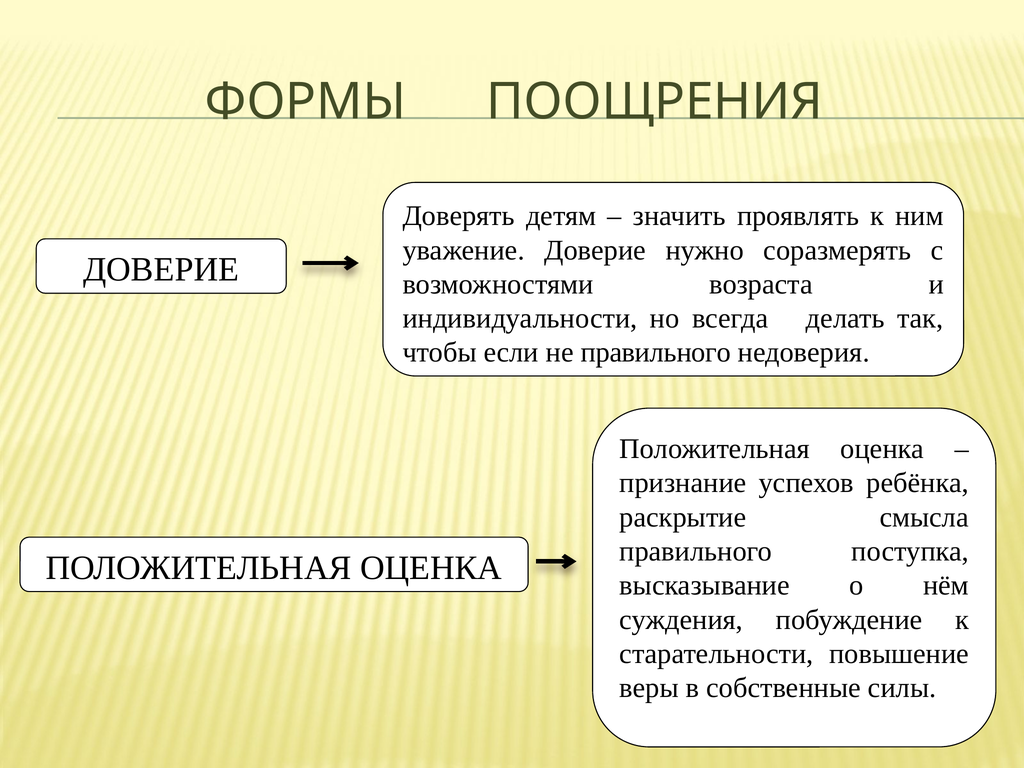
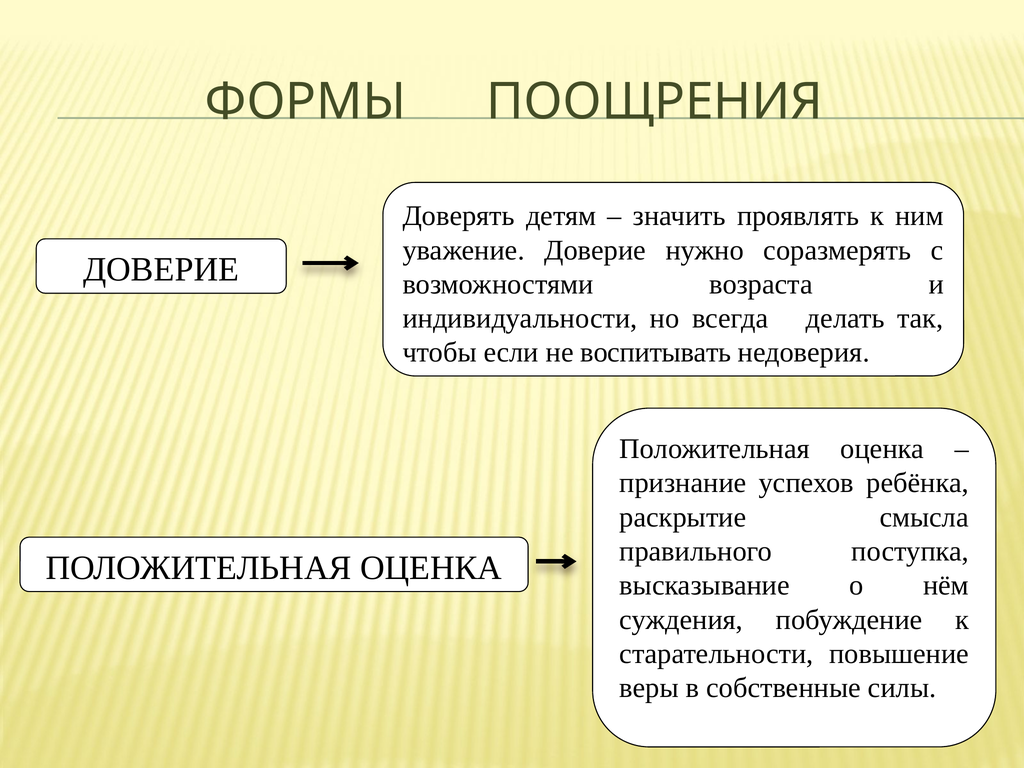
не правильного: правильного -> воспитывать (656, 353)
